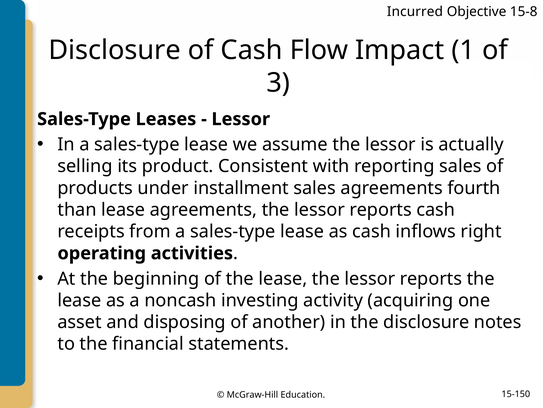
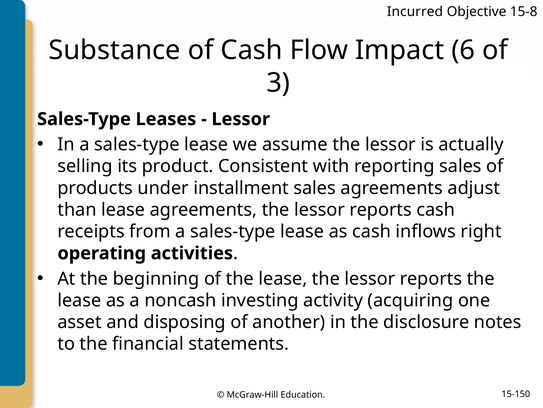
Disclosure: Disclosure -> Substance (115, 50)
1: 1 -> 6 (463, 50)
fourth: fourth -> adjust (474, 188)
